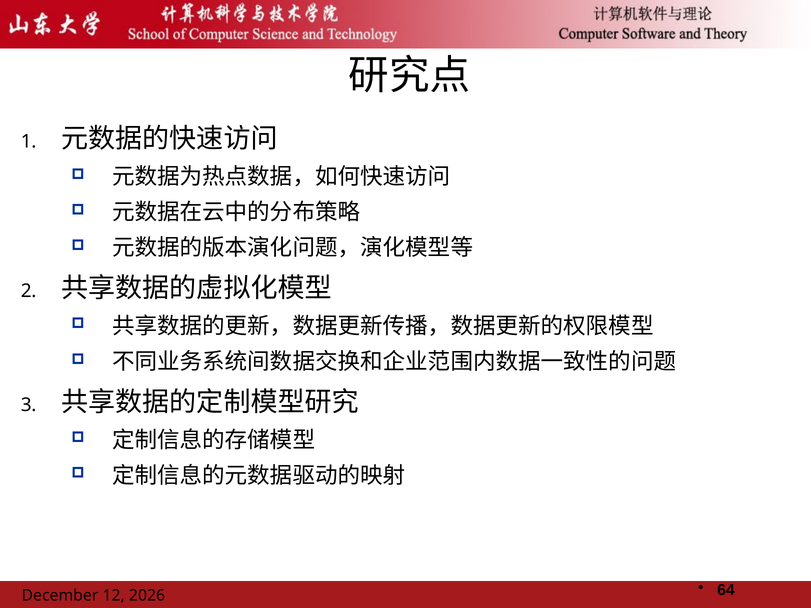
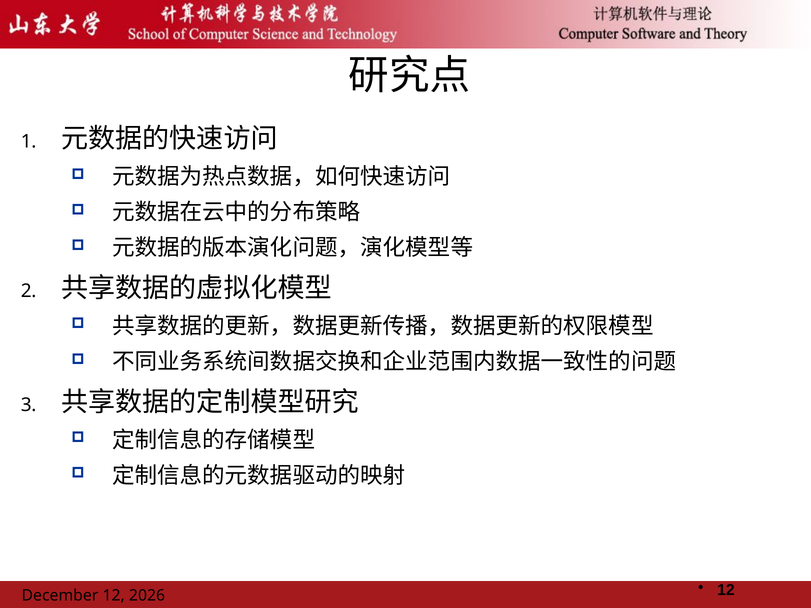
64: 64 -> 12 (726, 590)
